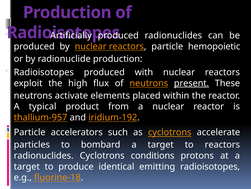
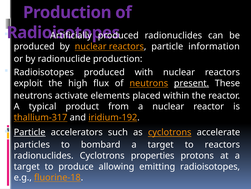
hemopoietic: hemopoietic -> information (214, 46)
thallium-957: thallium-957 -> thallium-317 (41, 117)
Particle underline: none -> present (30, 132)
conditions: conditions -> properties (153, 155)
identical: identical -> allowing (116, 166)
